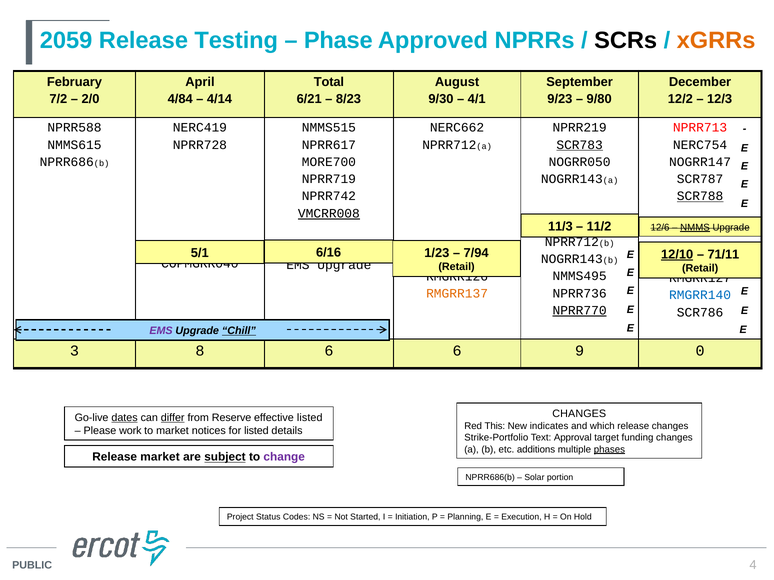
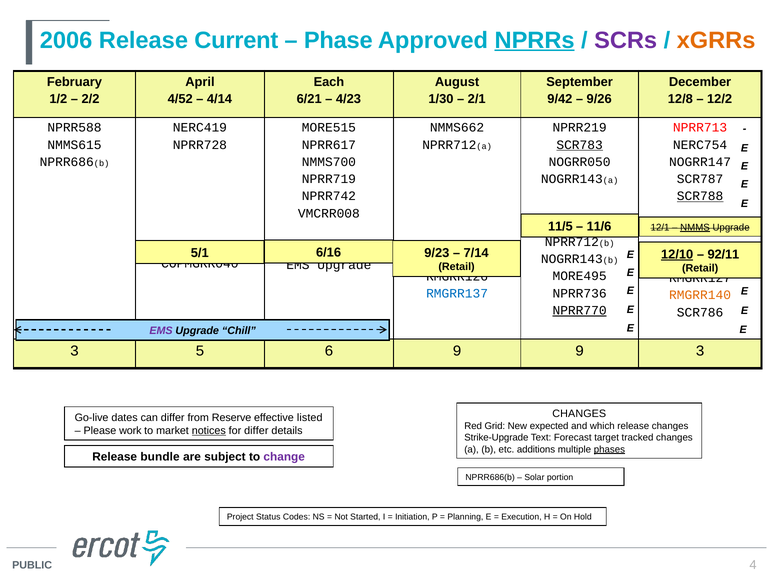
2059: 2059 -> 2006 (66, 40)
Testing: Testing -> Current (236, 40)
NPRRs underline: none -> present (535, 40)
SCRs colour: black -> purple (626, 40)
Total: Total -> Each (329, 82)
7/2: 7/2 -> 1/2 (58, 99)
2/0: 2/0 -> 2/2 (91, 99)
4/84: 4/84 -> 4/52 (180, 99)
8/23: 8/23 -> 4/23 (348, 99)
9/30: 9/30 -> 1/30 (441, 99)
4/1: 4/1 -> 2/1 (477, 99)
9/23: 9/23 -> 9/42 (560, 99)
9/80: 9/80 -> 9/26 (599, 99)
12/2: 12/2 -> 12/8 (680, 99)
12/3: 12/3 -> 12/2 (720, 99)
NMMS515: NMMS515 -> MORE515 (329, 128)
NERC662: NERC662 -> NMMS662 (457, 128)
MORE700: MORE700 -> NMMS700 (329, 162)
VMCRR008 underline: present -> none (329, 214)
11/3: 11/3 -> 11/5 (560, 227)
11/2: 11/2 -> 11/6 (599, 227)
12/6: 12/6 -> 12/1 (660, 228)
71/11: 71/11 -> 92/11 (723, 255)
1/23: 1/23 -> 9/23 (437, 253)
7/94: 7/94 -> 7/14 (476, 253)
NMMS495: NMMS495 -> MORE495 (580, 276)
RMGRR137 colour: orange -> blue (457, 294)
RMGRR140 colour: blue -> orange (700, 295)
Chill underline: present -> none (239, 331)
8: 8 -> 5 (200, 351)
6 6: 6 -> 9 (457, 351)
9 0: 0 -> 3 (700, 351)
dates underline: present -> none (125, 418)
differ underline: present -> none (173, 418)
This: This -> Grid (495, 426)
indicates: indicates -> expected (549, 426)
notices underline: none -> present (209, 431)
for listed: listed -> differ (256, 431)
Strike-Portfolio: Strike-Portfolio -> Strike-Upgrade (496, 438)
Approval: Approval -> Forecast (573, 438)
funding: funding -> tracked (638, 438)
Release market: market -> bundle (160, 457)
subject underline: present -> none (225, 457)
